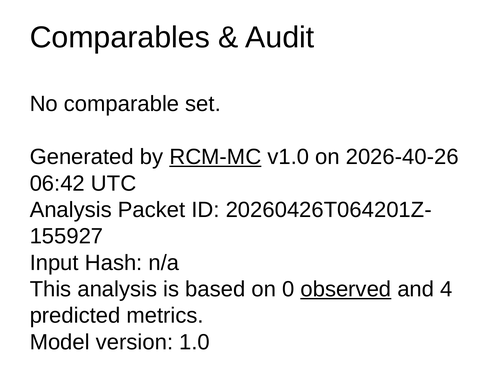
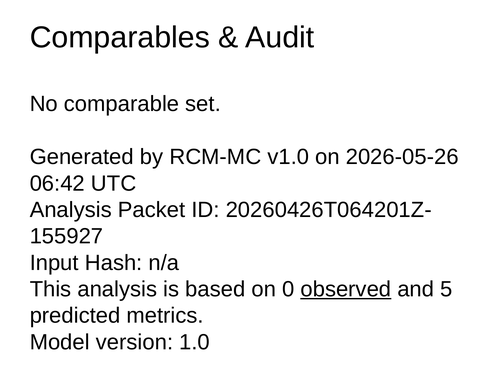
RCM-MC underline: present -> none (215, 157)
2026-40-26: 2026-40-26 -> 2026-05-26 (402, 157)
4: 4 -> 5 (446, 289)
